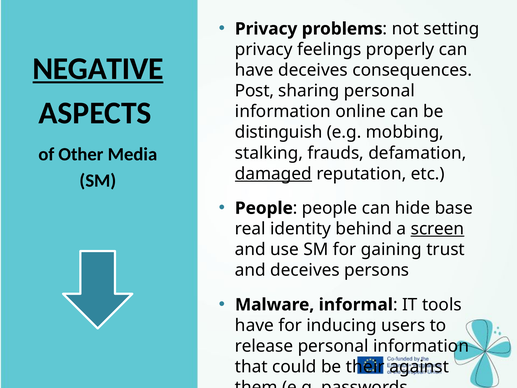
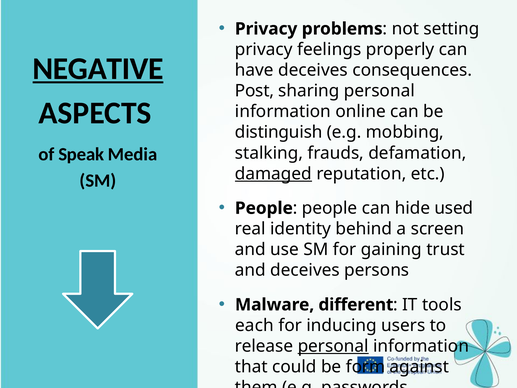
Other: Other -> Speak (81, 154)
base: base -> used (454, 208)
screen underline: present -> none (438, 229)
informal: informal -> different (356, 305)
have: have -> each (254, 325)
personal underline: none -> present (333, 346)
their: their -> form (365, 367)
